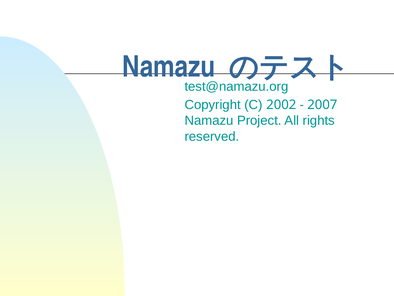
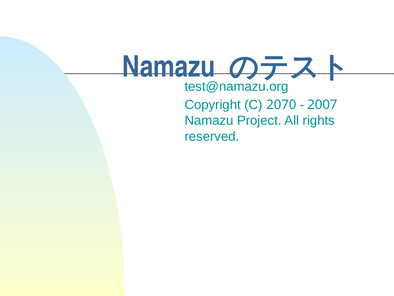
2002: 2002 -> 2070 (281, 105)
